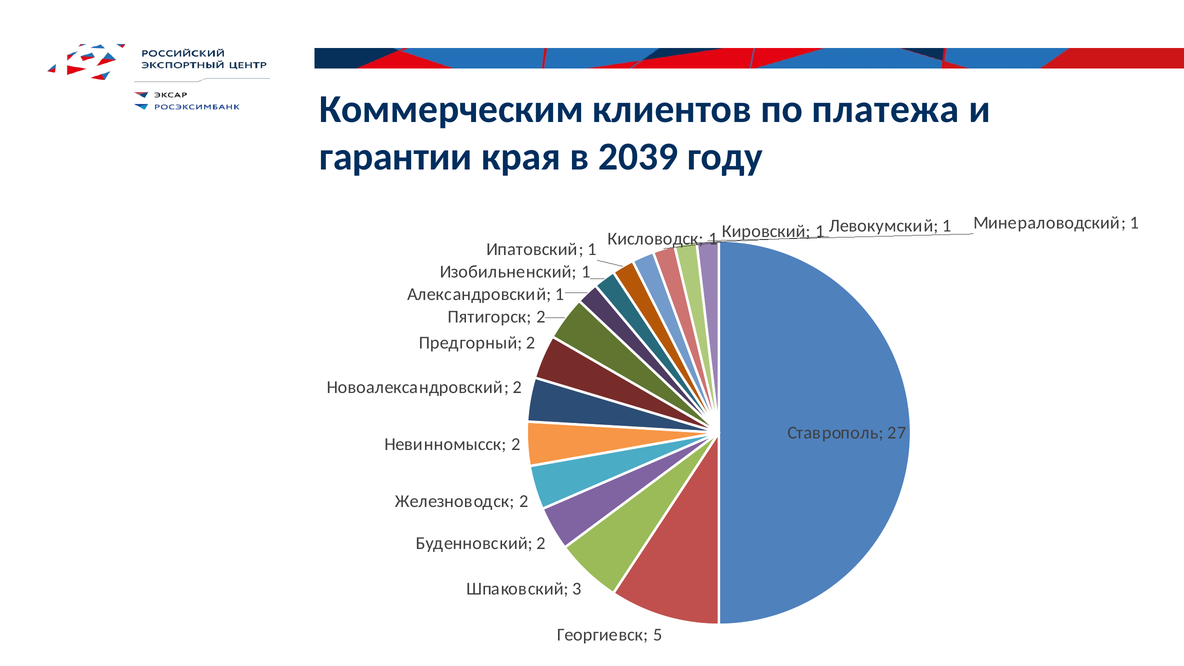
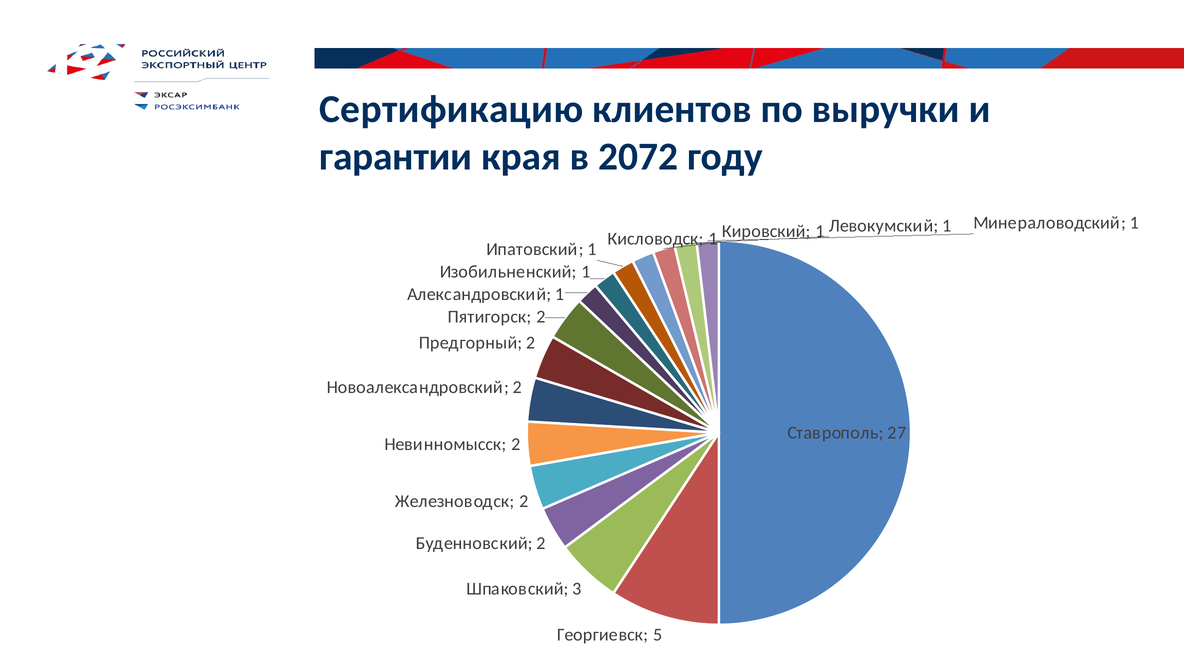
Коммерческим: Коммерческим -> Сертификацию (451, 109)
платежа: платежа -> выручки (886, 109)
2039: 2039 -> 2072 (638, 157)
